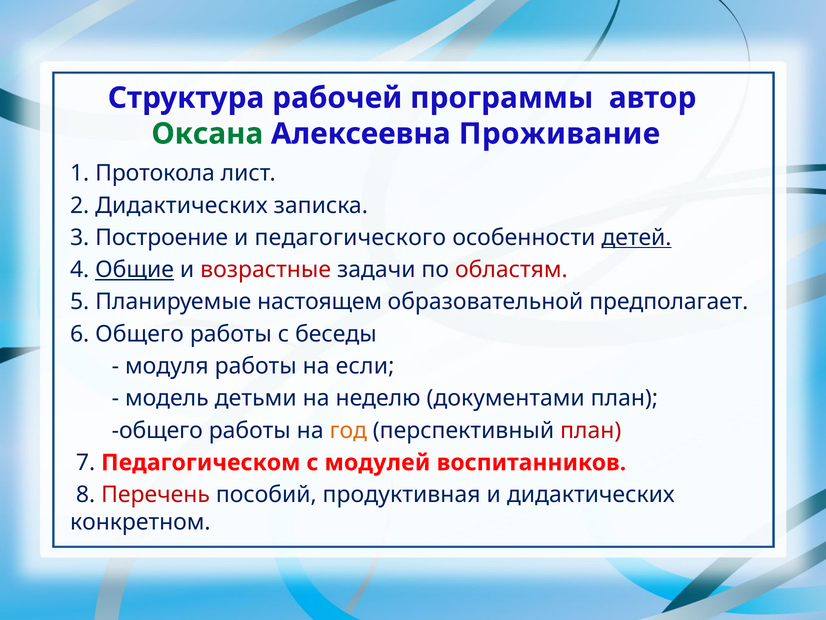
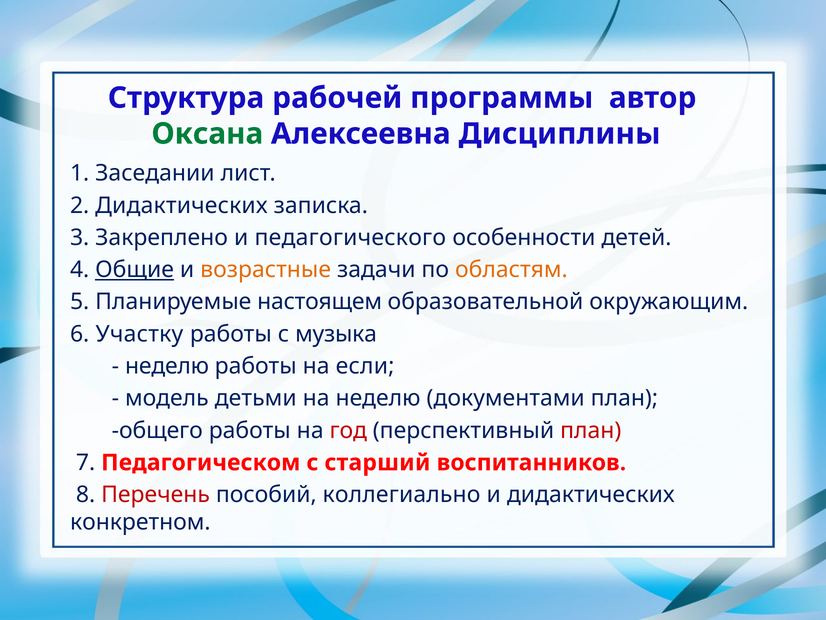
Проживание: Проживание -> Дисциплины (560, 134)
Протокола: Протокола -> Заседании (155, 173)
Построение: Построение -> Закреплено (162, 237)
детей underline: present -> none (636, 237)
возрастные colour: red -> orange (266, 270)
областям colour: red -> orange (511, 270)
предполагает: предполагает -> окружающим (669, 302)
6 Общего: Общего -> Участку (139, 334)
беседы: беседы -> музыка (336, 334)
модуля: модуля -> неделю (167, 366)
год colour: orange -> red (348, 430)
модулей: модулей -> старший (377, 462)
продуктивная: продуктивная -> коллегиально (402, 494)
